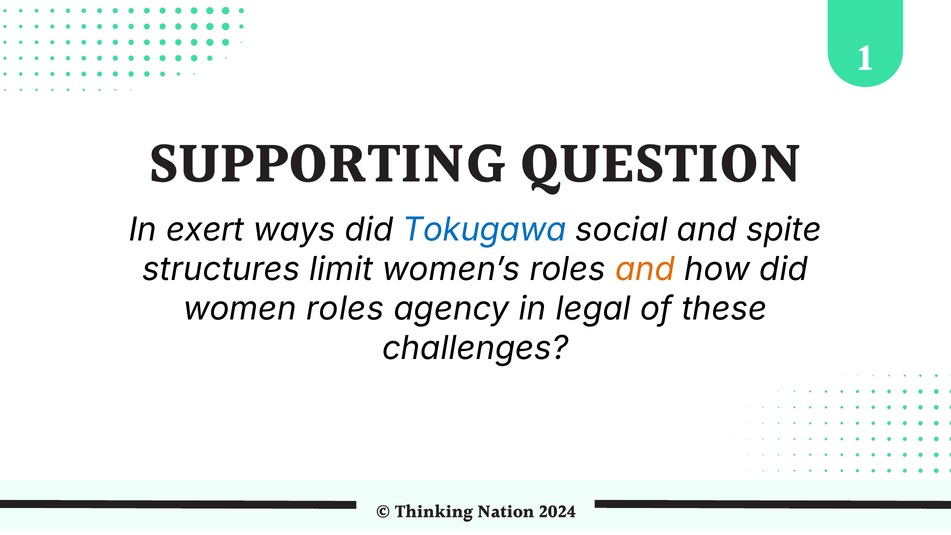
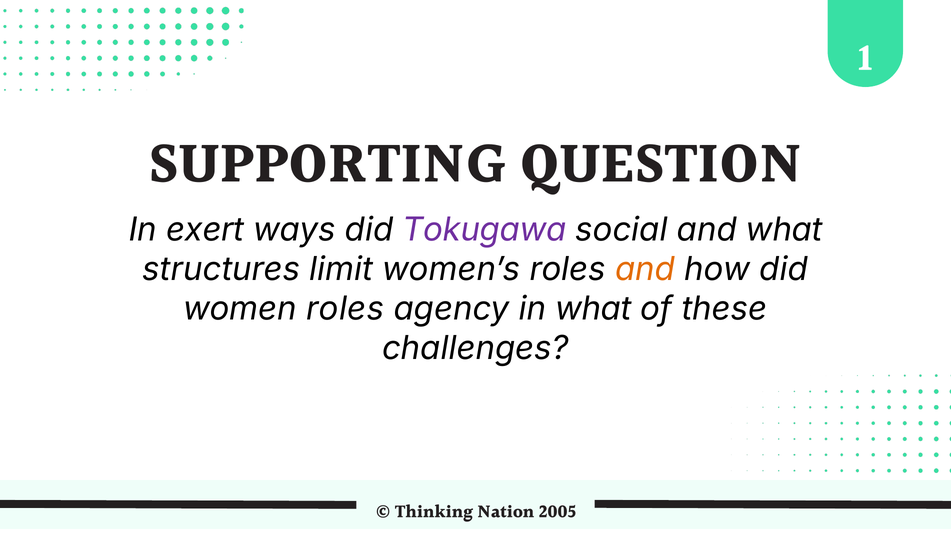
Tokugawa colour: blue -> purple (484, 230)
and spite: spite -> what (784, 230)
in legal: legal -> what (593, 309)
2024: 2024 -> 2005 (557, 512)
